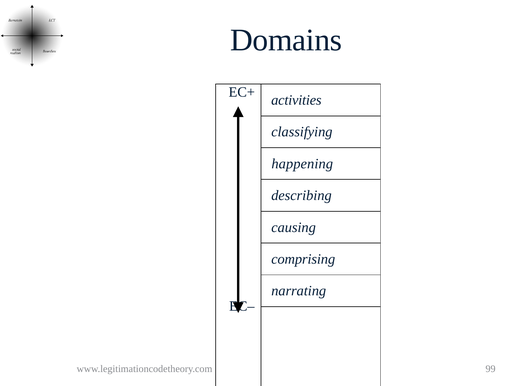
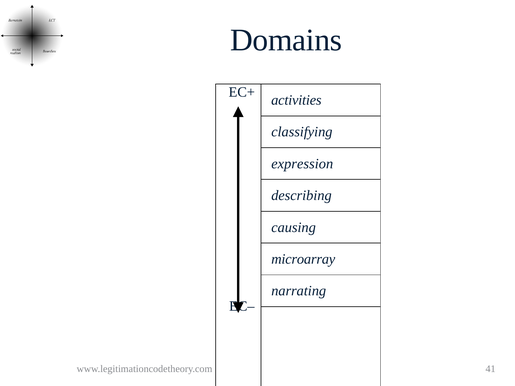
happening: happening -> expression (302, 164)
comprising: comprising -> microarray (303, 259)
99: 99 -> 41 (491, 369)
